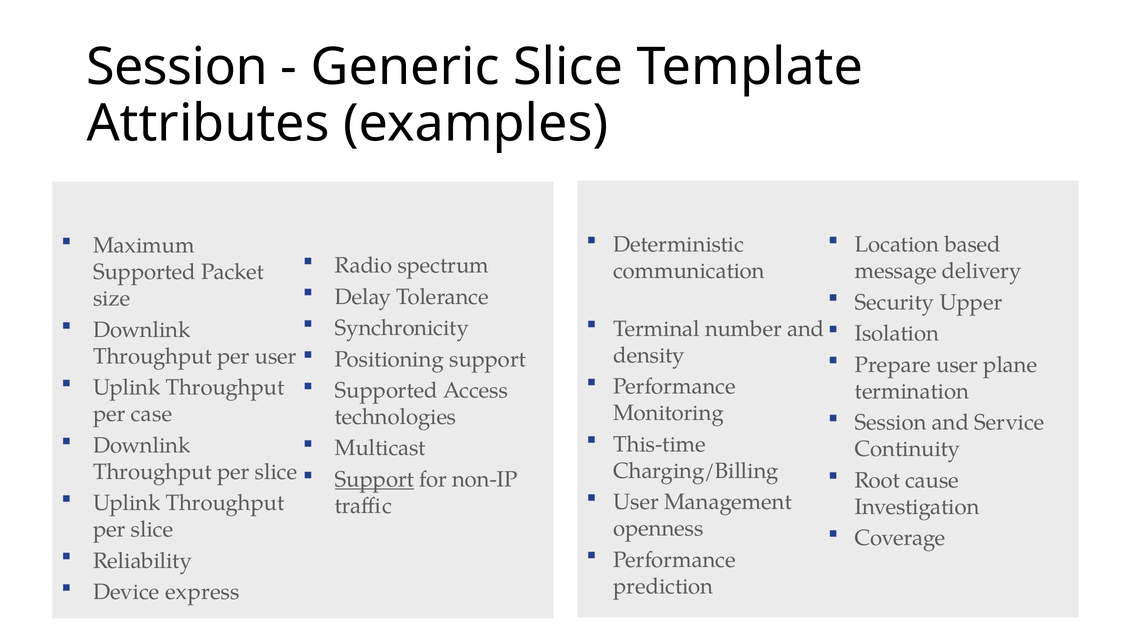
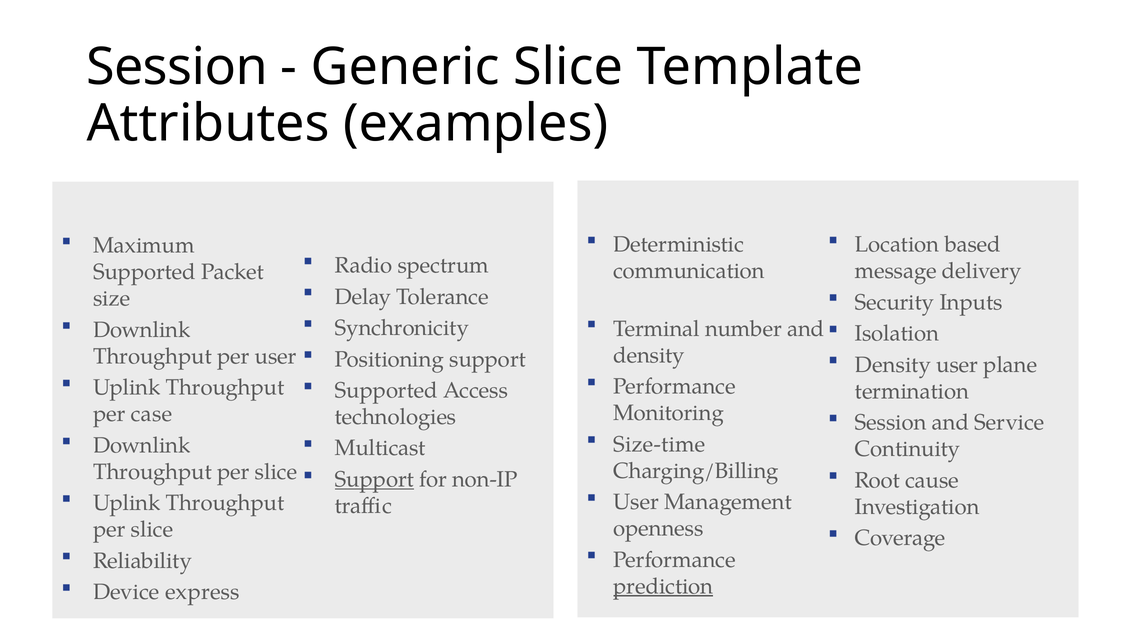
Upper: Upper -> Inputs (971, 303)
Prepare: Prepare -> Density (893, 365)
This-time: This-time -> Size-time (659, 445)
prediction underline: none -> present (663, 587)
